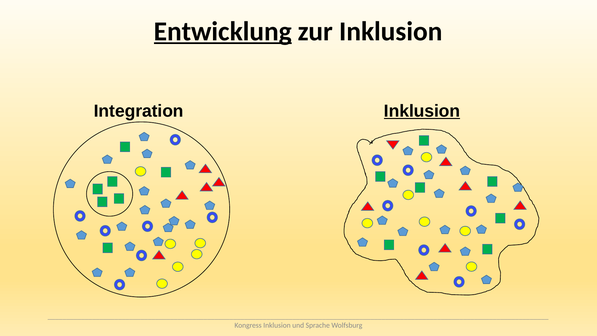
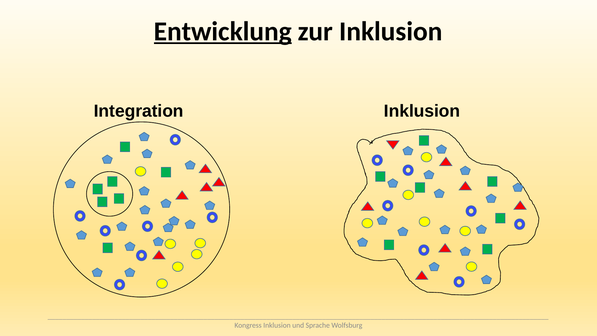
Inklusion underline: present -> none (422, 111)
